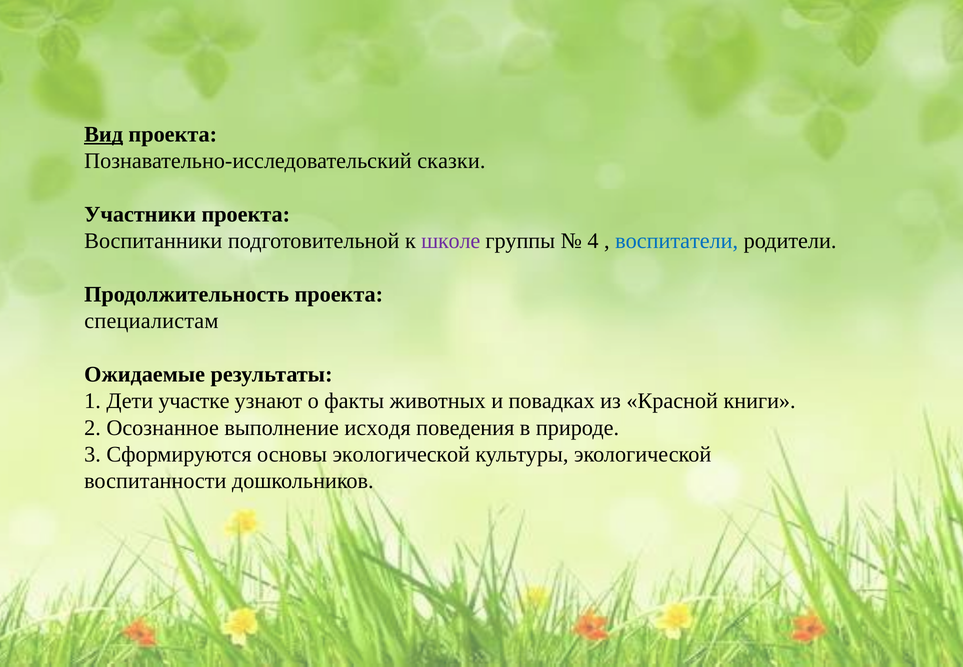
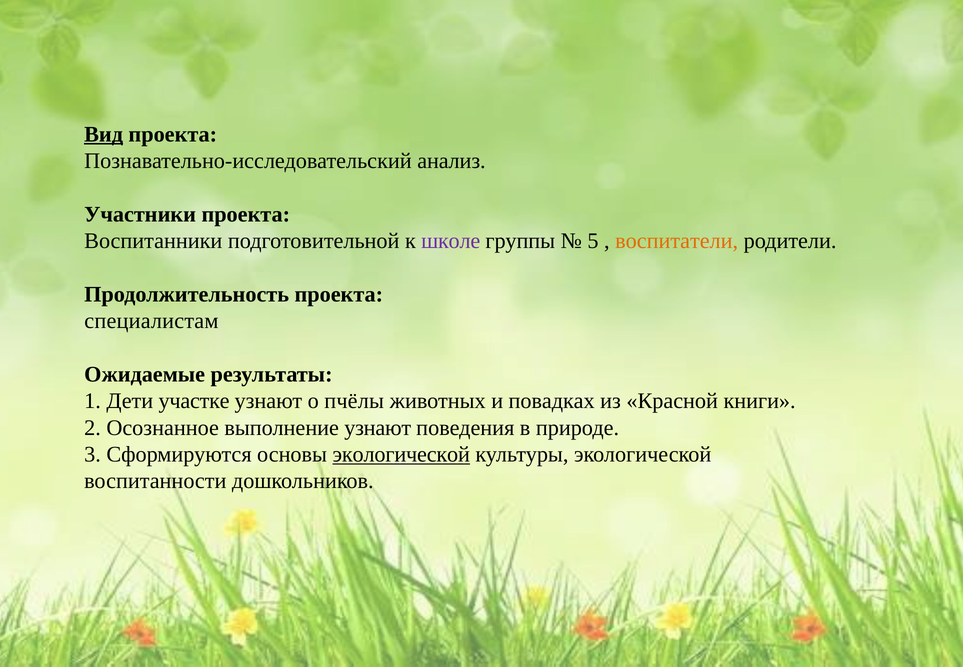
сказки: сказки -> анализ (451, 161)
4: 4 -> 5 (593, 241)
воспитатели colour: blue -> orange (677, 241)
факты: факты -> пчёлы (354, 401)
выполнение исходя: исходя -> узнают (378, 428)
экологической underline: none -> present (401, 454)
